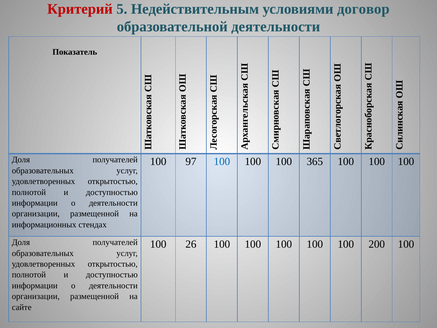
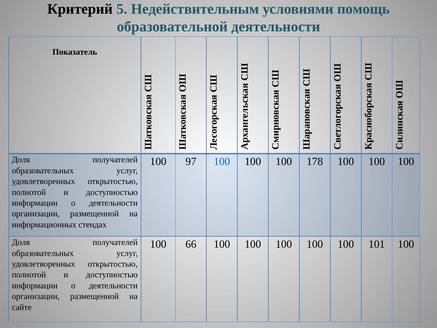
Критерий colour: red -> black (80, 9)
договор: договор -> помощь (363, 9)
365: 365 -> 178 (315, 161)
26: 26 -> 66 (191, 244)
200: 200 -> 101 (377, 244)
